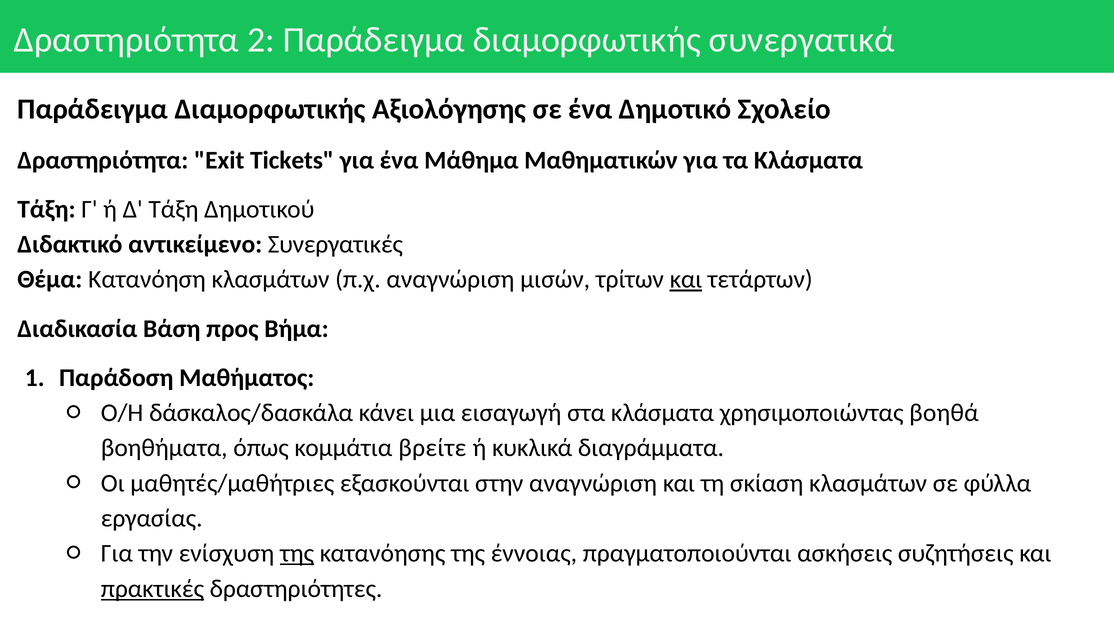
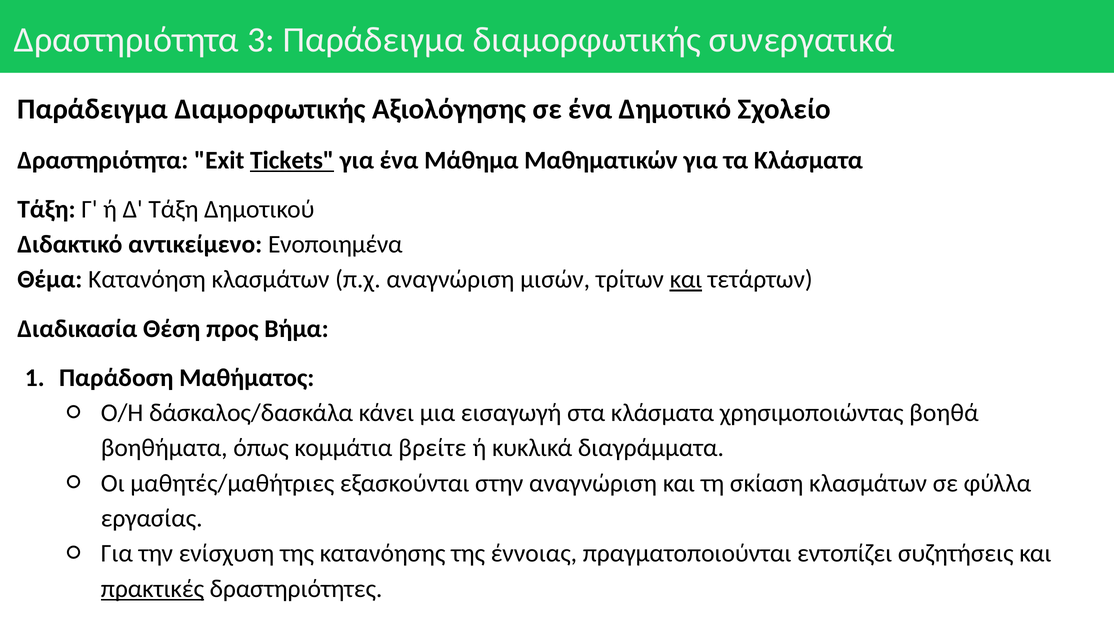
2: 2 -> 3 (261, 40)
Tickets underline: none -> present (292, 160)
Συνεργατικές: Συνεργατικές -> Ενοποιημένα (335, 245)
Βάση: Βάση -> Θέση (172, 329)
της underline: present -> none (297, 554)
ασκήσεις: ασκήσεις -> εντοπίζει (845, 554)
